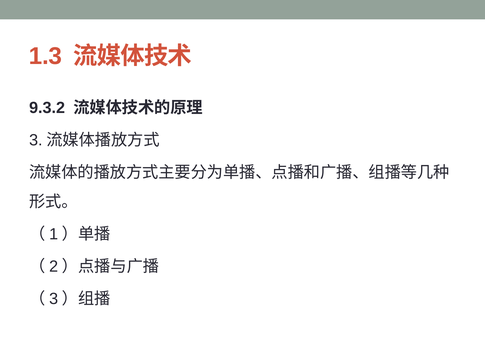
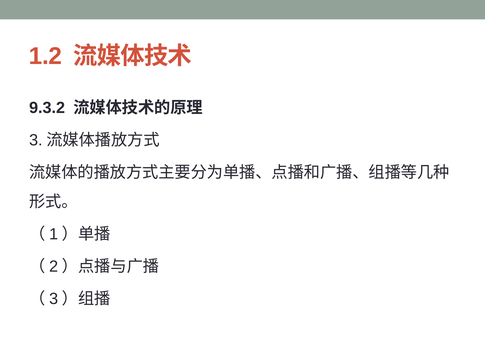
1.3: 1.3 -> 1.2 (45, 56)
